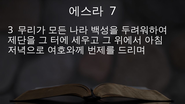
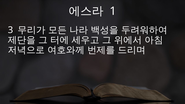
7: 7 -> 1 (113, 11)
